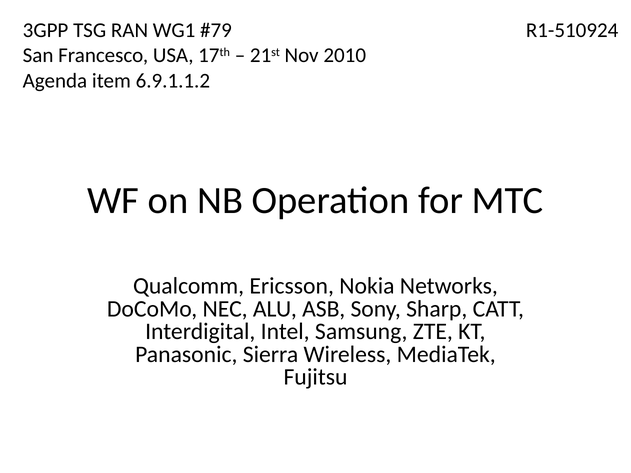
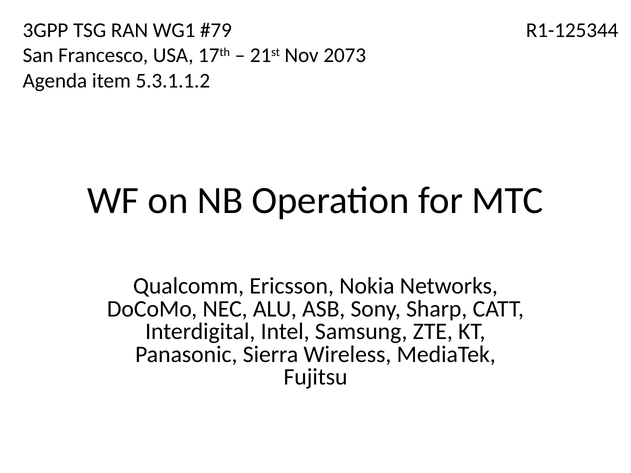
R1-510924: R1-510924 -> R1-125344 (572, 30)
2010: 2010 -> 2073 (345, 55)
6.9.1.1.2: 6.9.1.1.2 -> 5.3.1.1.2 (173, 81)
